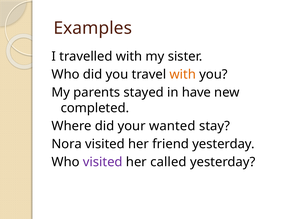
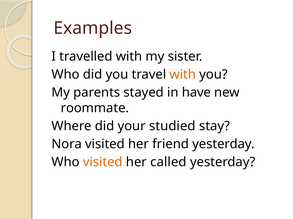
completed: completed -> roommate (95, 108)
wanted: wanted -> studied (172, 126)
visited colour: purple -> orange (103, 163)
